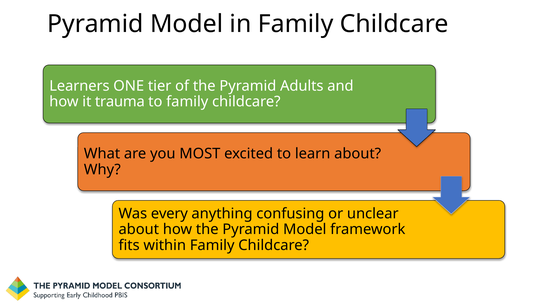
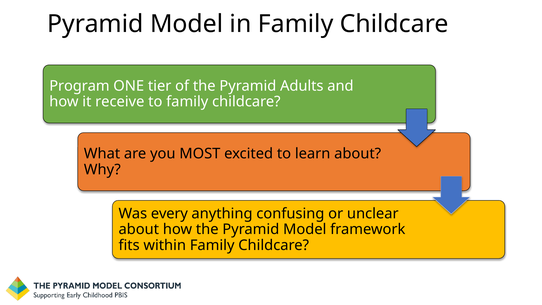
Learners: Learners -> Program (79, 86)
trauma: trauma -> receive (120, 102)
